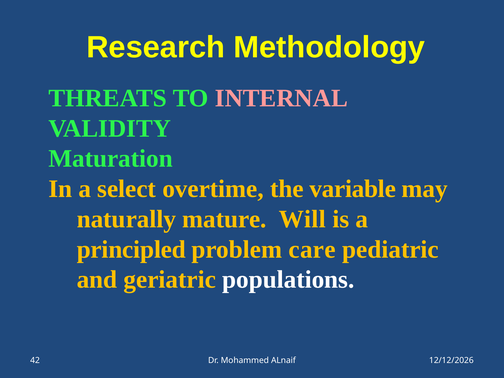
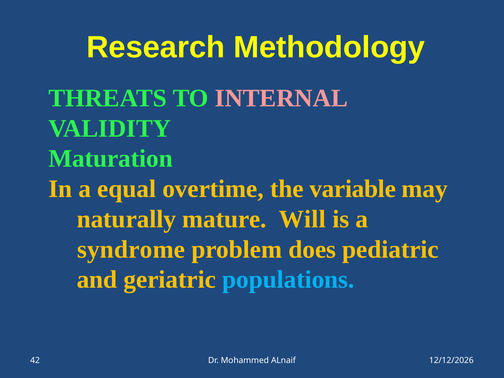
select: select -> equal (127, 189)
principled: principled -> syndrome (131, 249)
care: care -> does (312, 249)
populations colour: white -> light blue (288, 280)
